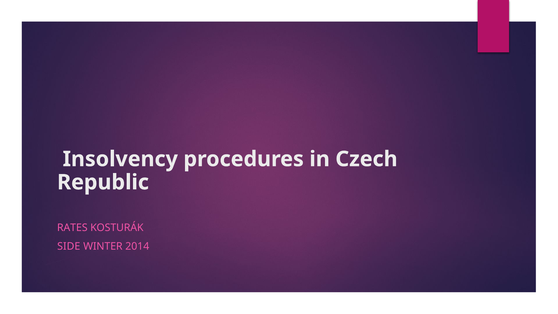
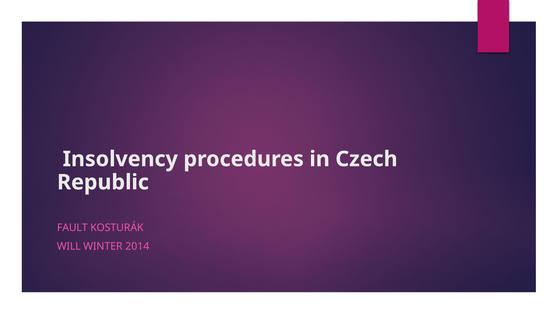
RATES: RATES -> FAULT (72, 228)
SIDE: SIDE -> WILL (69, 246)
